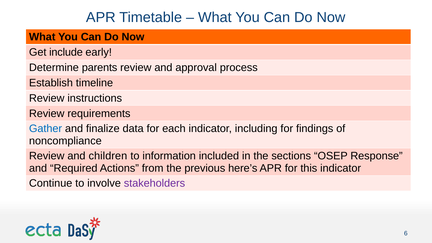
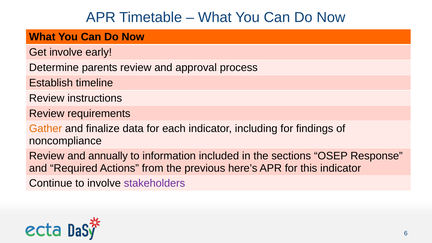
Get include: include -> involve (66, 52)
Gather colour: blue -> orange (46, 129)
children: children -> annually (108, 156)
